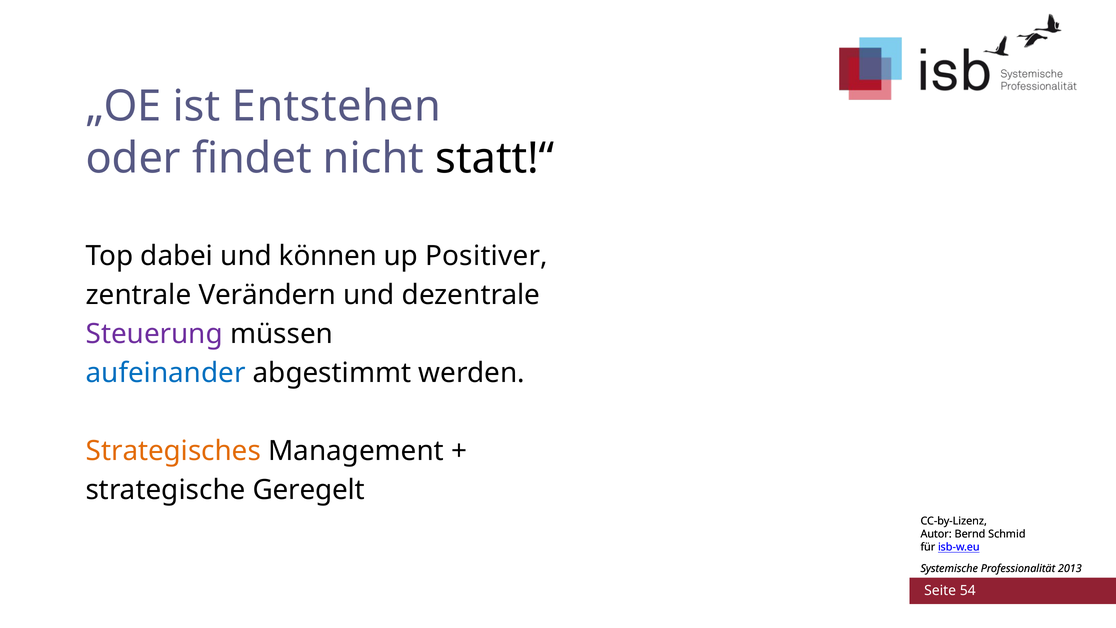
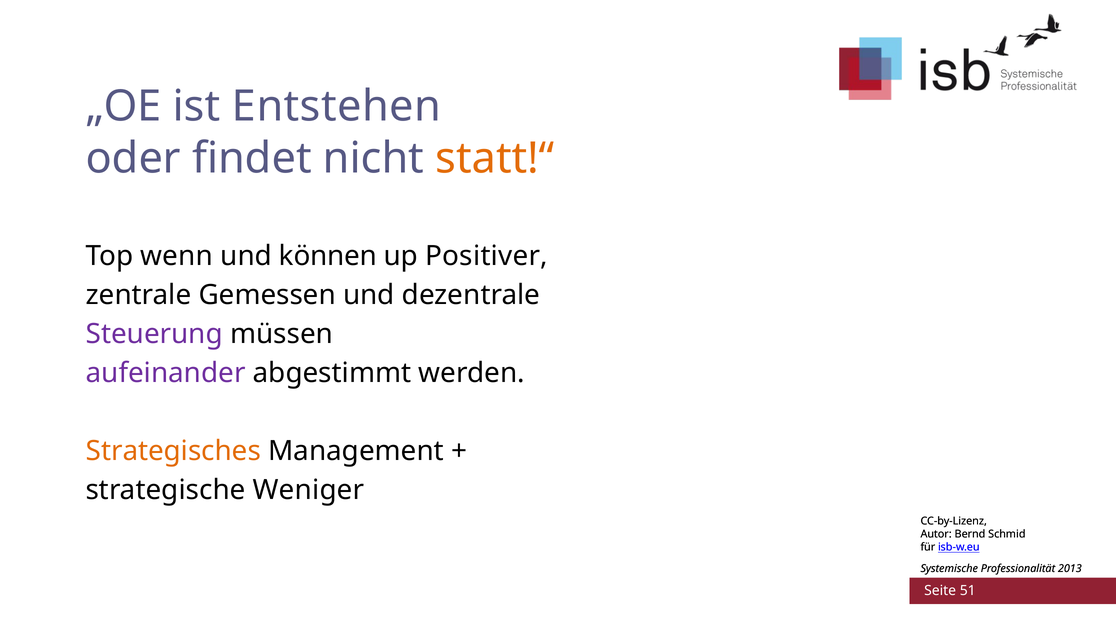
statt!“ colour: black -> orange (495, 158)
dabei: dabei -> wenn (177, 256)
Verändern: Verändern -> Gemessen (267, 295)
aufeinander colour: blue -> purple (166, 373)
Geregelt: Geregelt -> Weniger (309, 490)
54: 54 -> 51 (968, 591)
